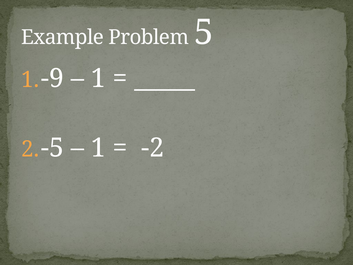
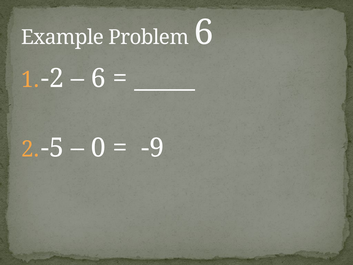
Problem 5: 5 -> 6 (204, 32)
-9: -9 -> -2 (52, 78)
1: 1 -> 6 (98, 78)
1: 1 -> 0 (98, 148)
-2: -2 -> -9 (153, 148)
